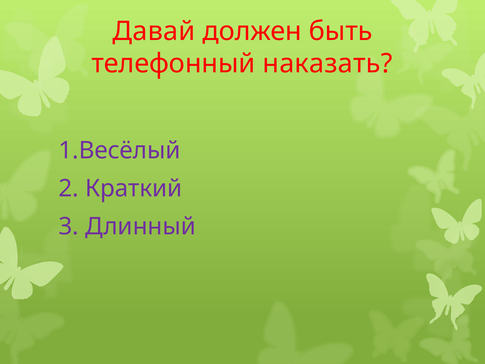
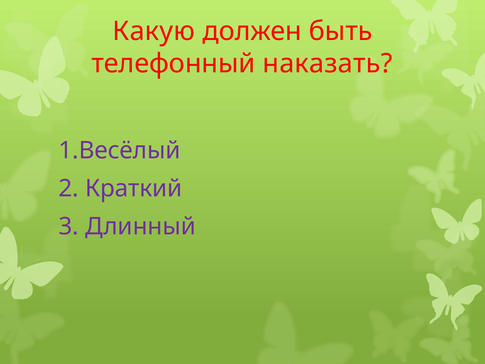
Давай: Давай -> Какую (154, 31)
